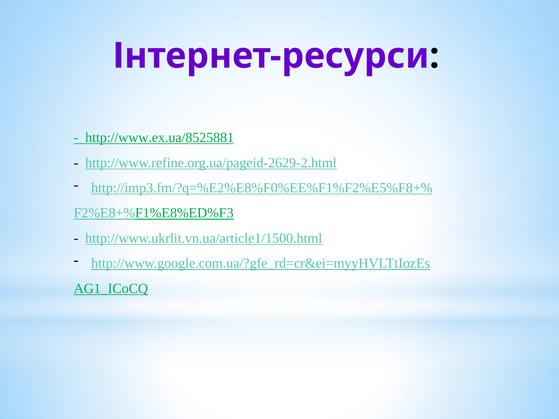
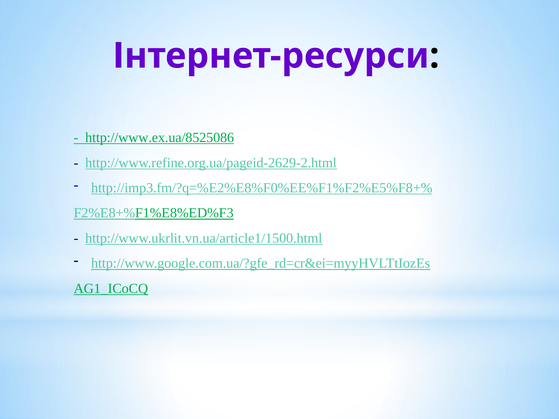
http://www.ex.ua/8525881: http://www.ex.ua/8525881 -> http://www.ex.ua/8525086 (160, 138)
